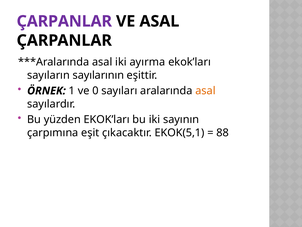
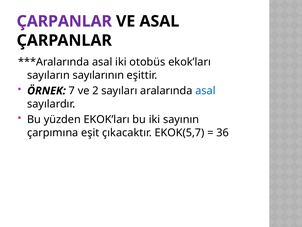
ayırma: ayırma -> otobüs (147, 62)
1: 1 -> 7 (72, 91)
0: 0 -> 2 (95, 91)
asal colour: orange -> blue (205, 91)
EKOK(5,1: EKOK(5,1 -> EKOK(5,7 (180, 132)
88: 88 -> 36 (223, 132)
